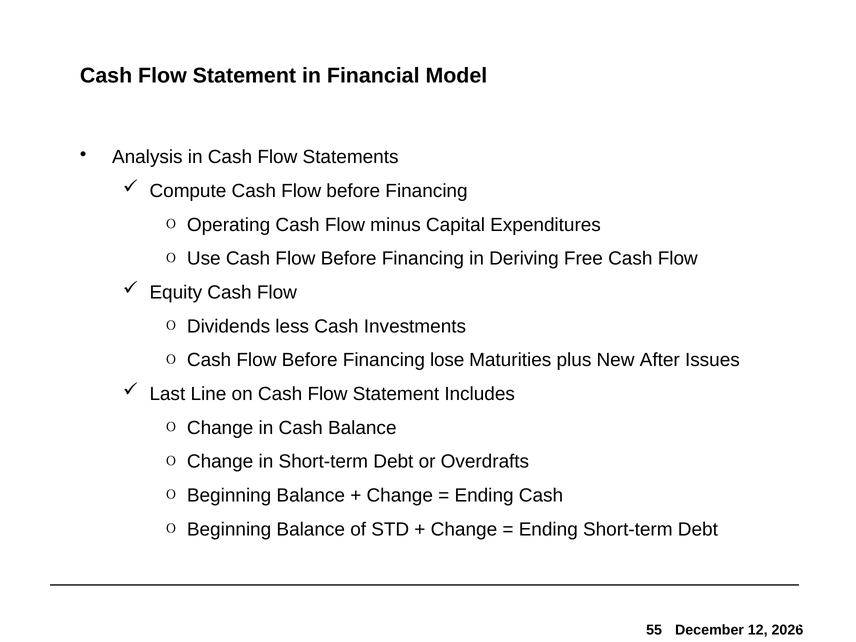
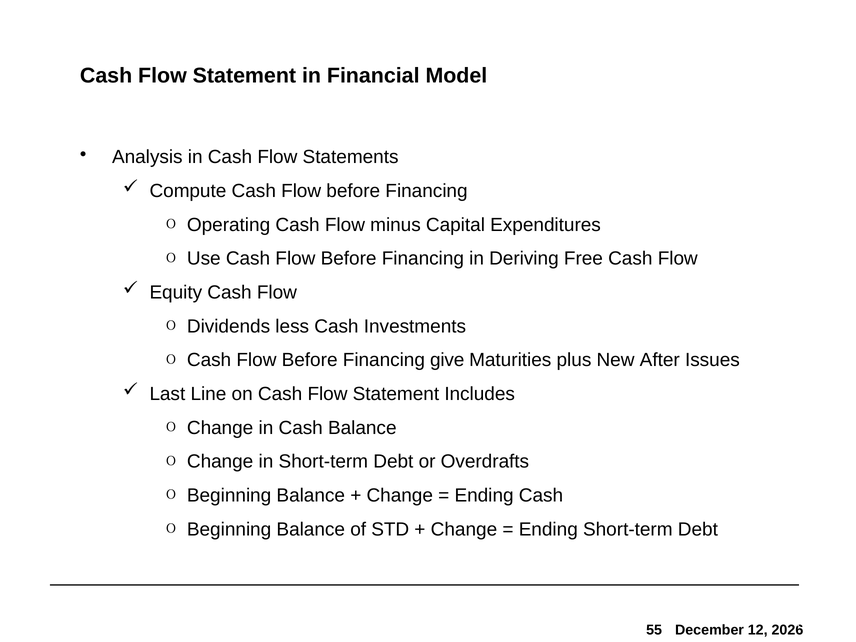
lose: lose -> give (447, 360)
